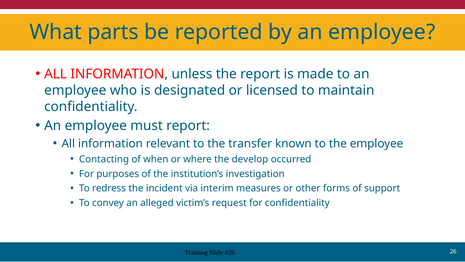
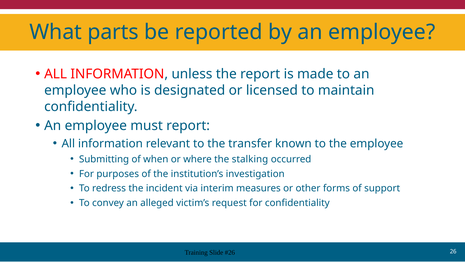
Contacting: Contacting -> Submitting (104, 159)
develop: develop -> stalking (250, 159)
